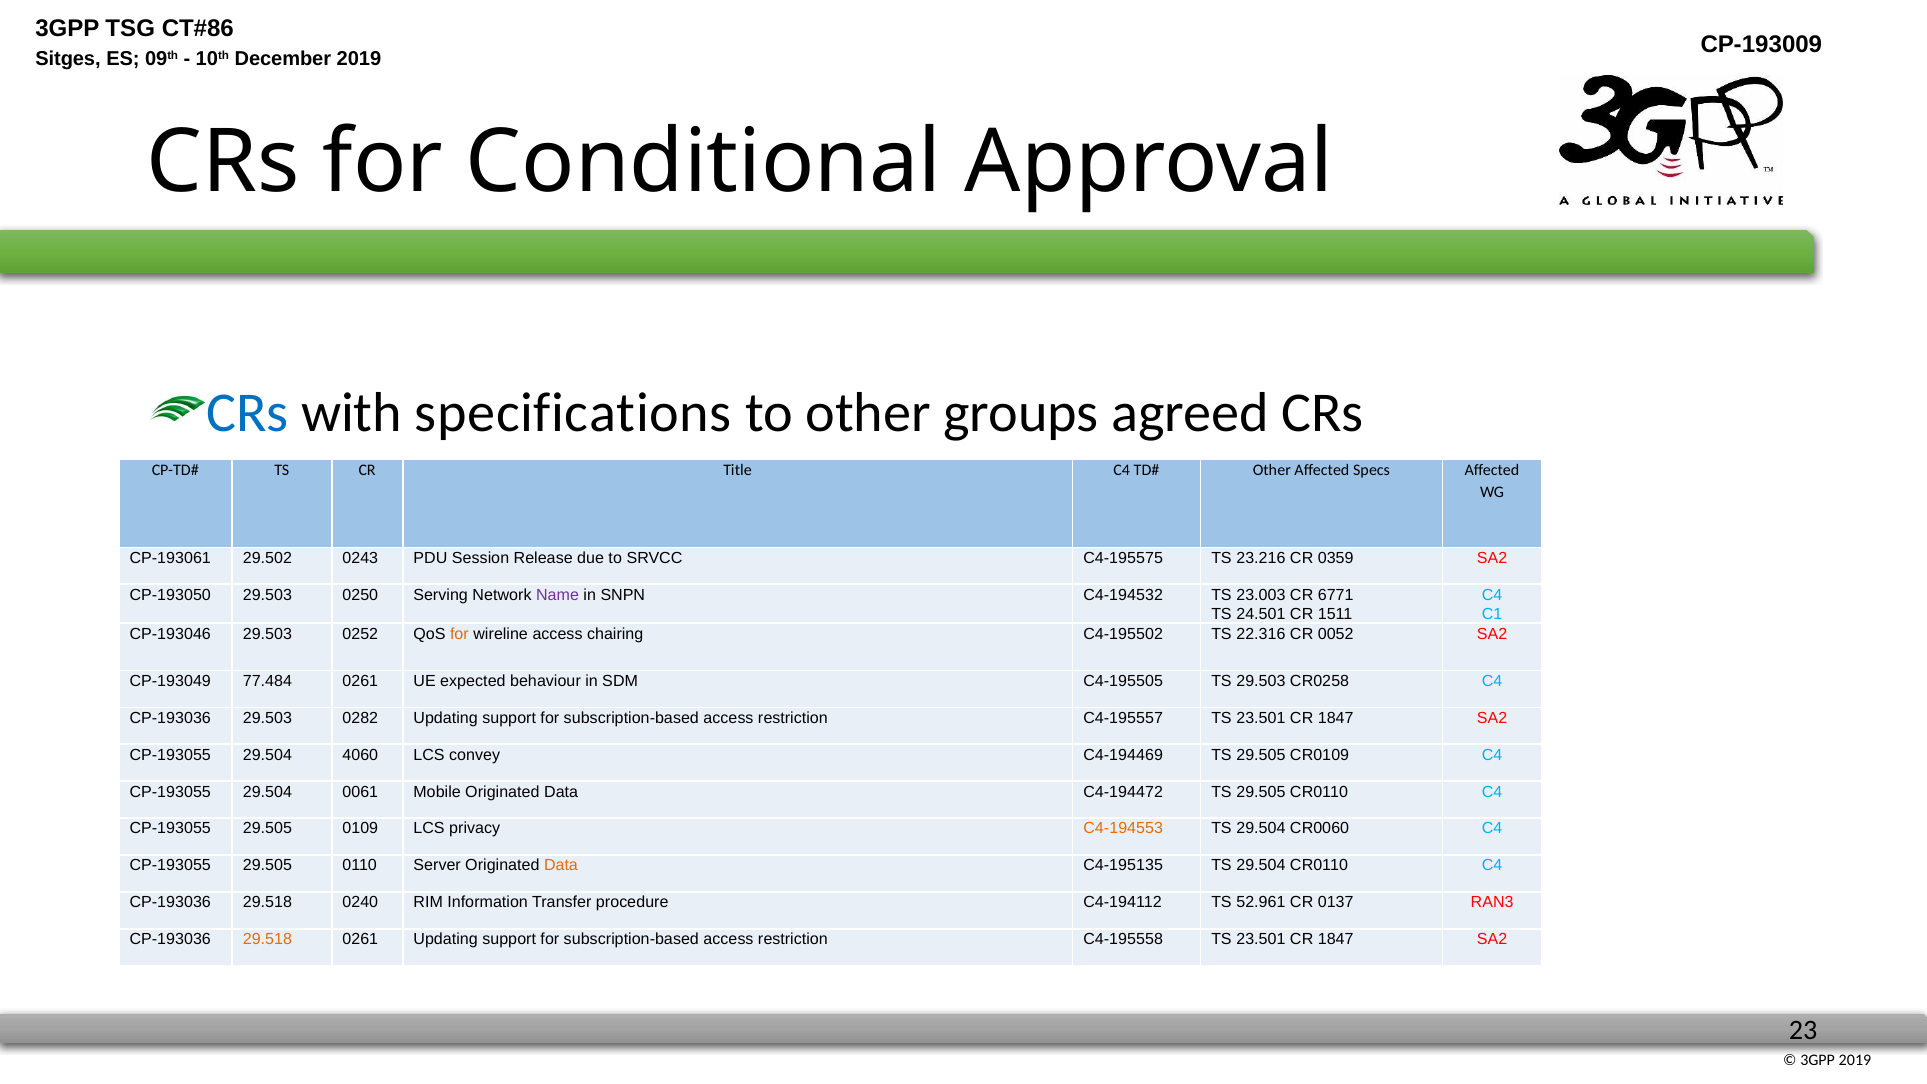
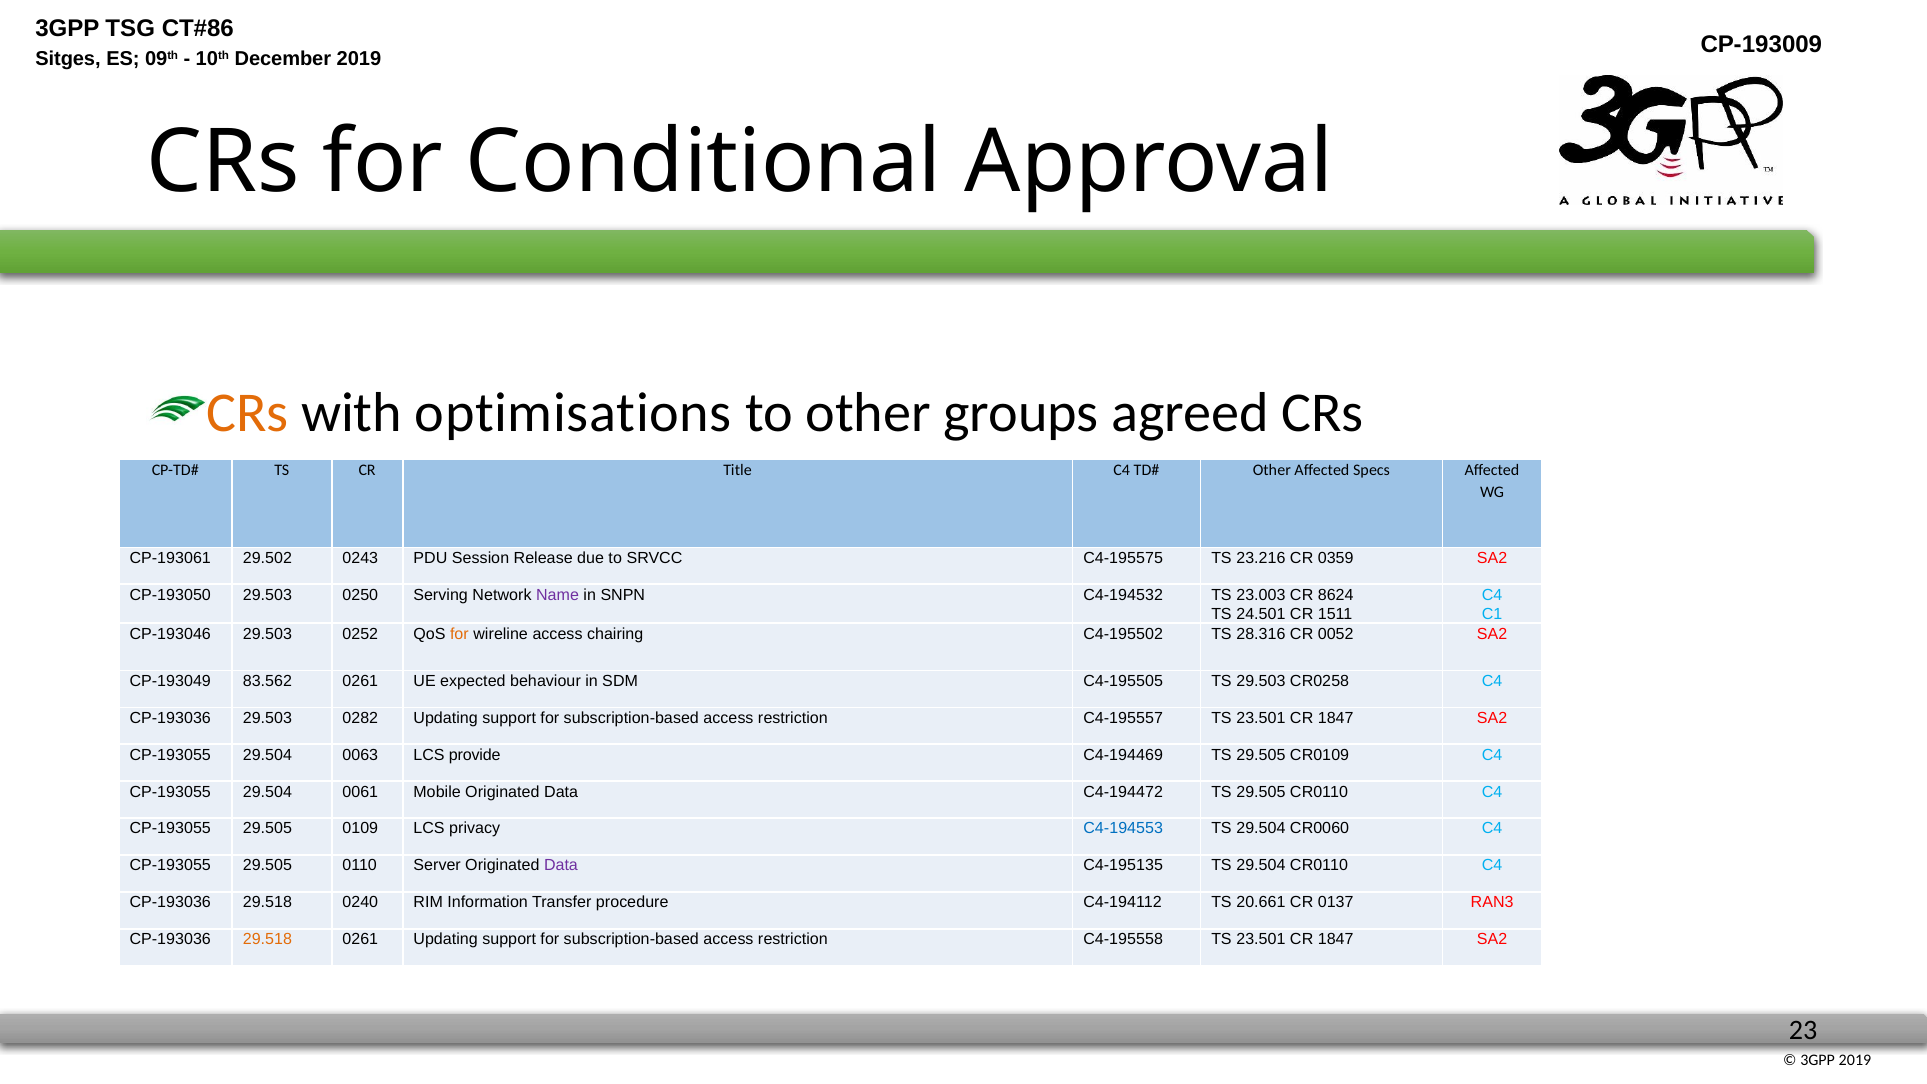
CRs colour: blue -> orange (247, 413)
specifications: specifications -> optimisations (573, 413)
6771: 6771 -> 8624 (1336, 595)
22.316: 22.316 -> 28.316 (1261, 634)
77.484: 77.484 -> 83.562 (267, 681)
4060: 4060 -> 0063 (360, 755)
convey: convey -> provide (475, 755)
C4-194553 colour: orange -> blue (1123, 829)
Data colour: orange -> purple (561, 865)
52.961: 52.961 -> 20.661 (1261, 902)
